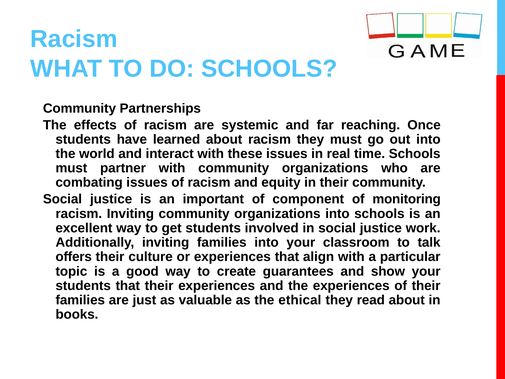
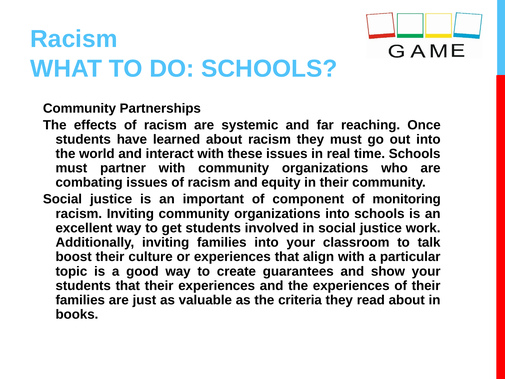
offers: offers -> boost (74, 257)
ethical: ethical -> criteria (300, 300)
